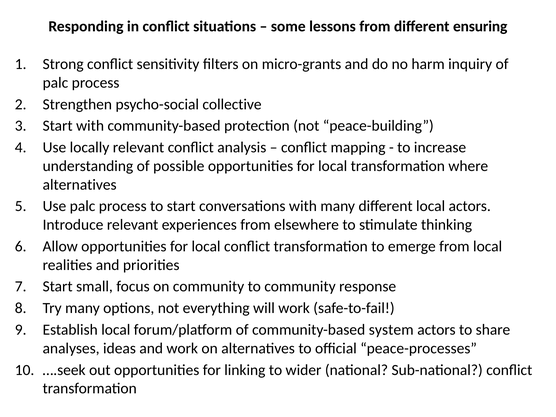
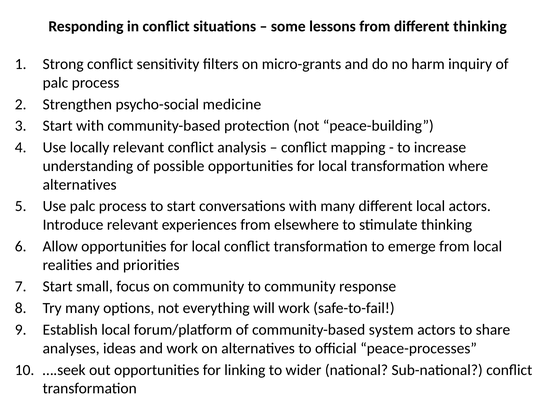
different ensuring: ensuring -> thinking (480, 27)
collective: collective -> medicine (232, 104)
